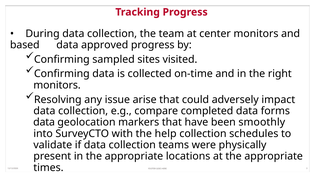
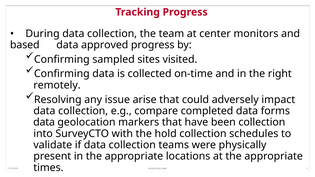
monitors: monitors -> remotely (57, 85)
been smoothly: smoothly -> collection (262, 122)
help: help -> hold (166, 134)
